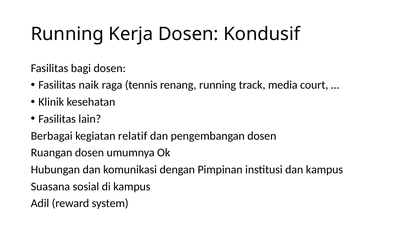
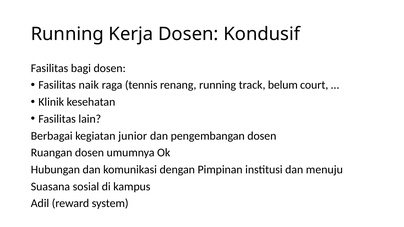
media: media -> belum (283, 85)
relatif: relatif -> junior (133, 136)
dan kampus: kampus -> menuju (324, 170)
